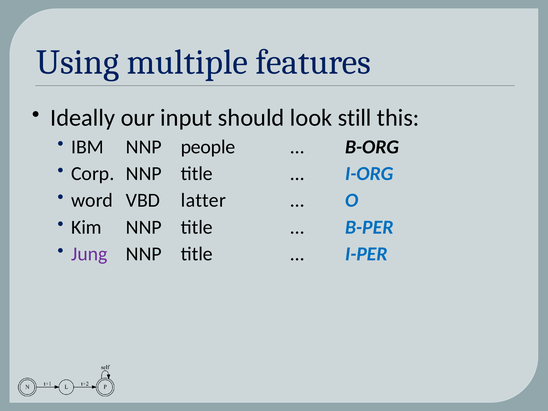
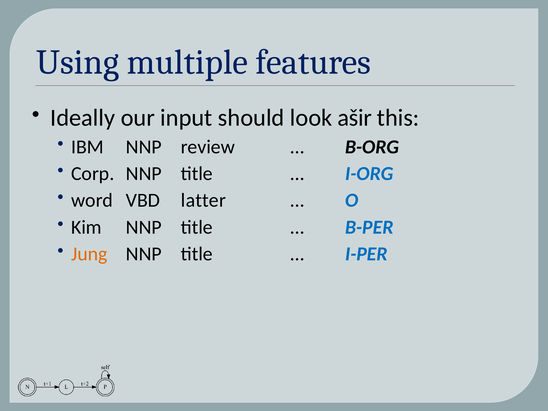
still: still -> ašir (355, 118)
people: people -> review (208, 147)
Jung colour: purple -> orange (89, 254)
